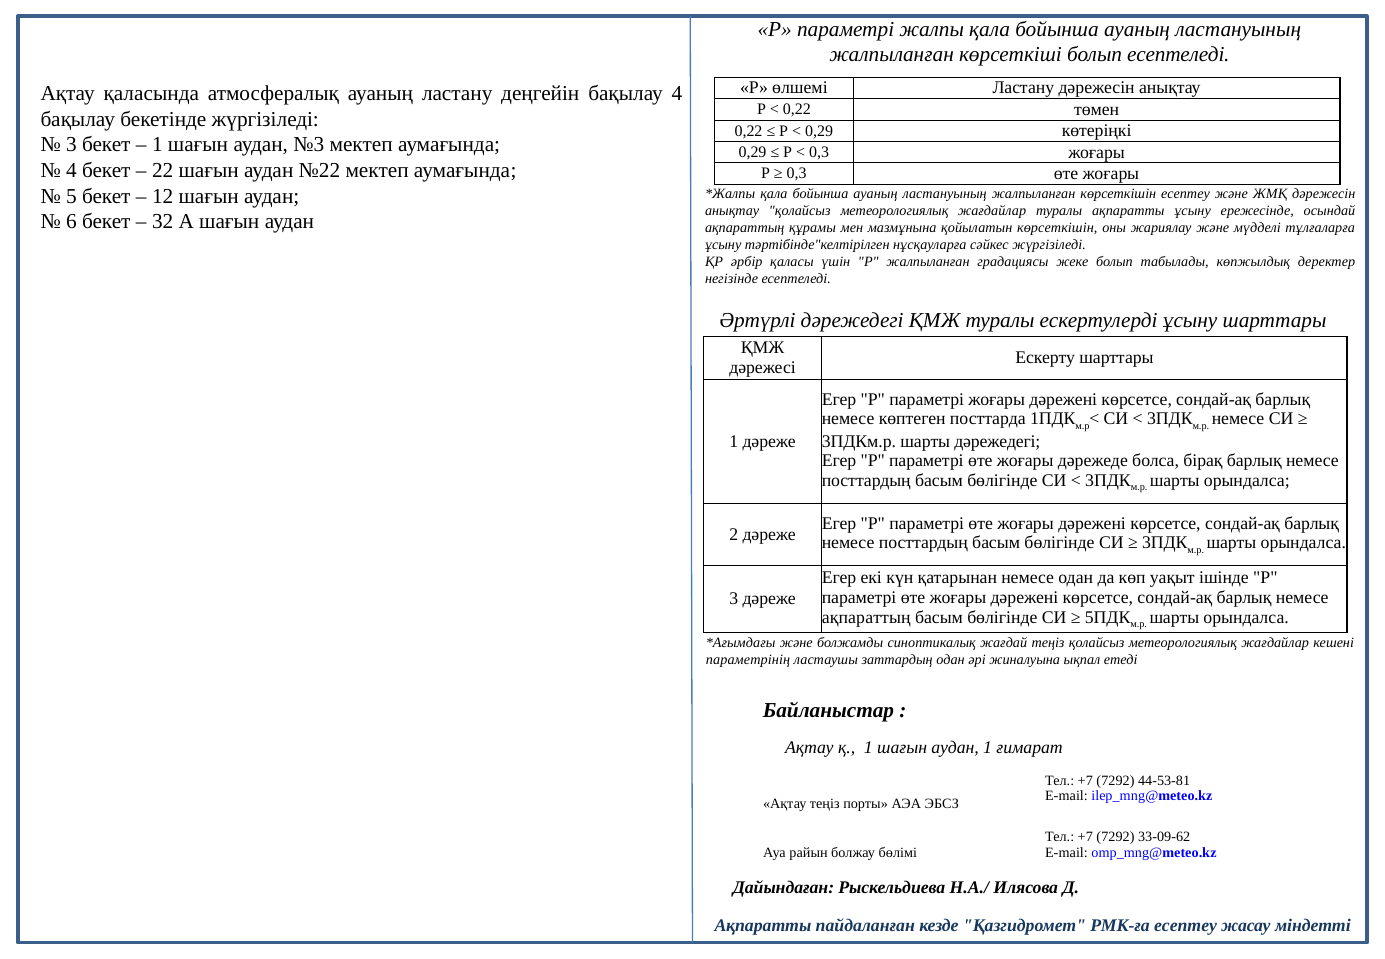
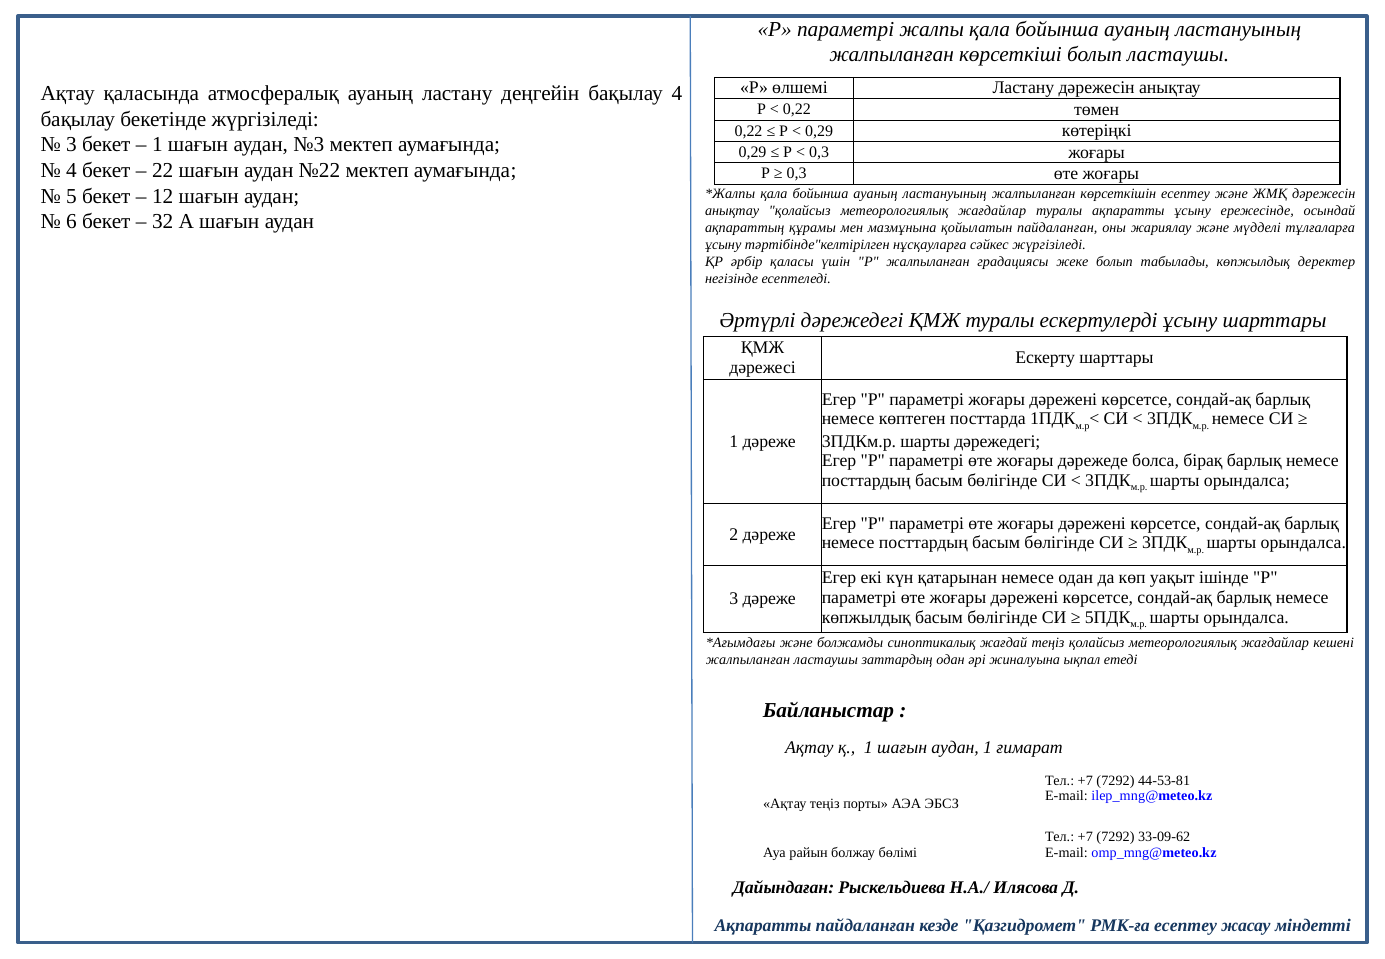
болып есептеледі: есептеледі -> ластаушы (1178, 55)
қойылатын көрсеткішін: көрсеткішін -> пайдаланған (1057, 228)
ақпараттың: ақпараттың -> көпжылдық (866, 617)
параметрінің: параметрінің -> жалпыланған (748, 660)
